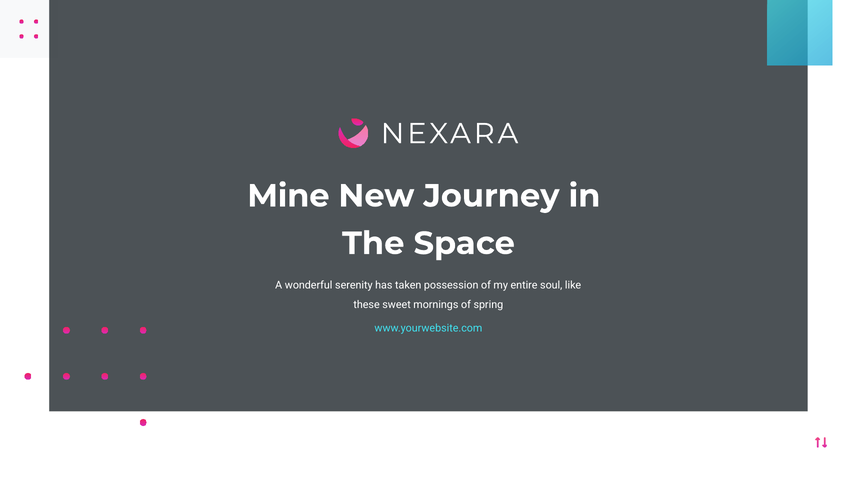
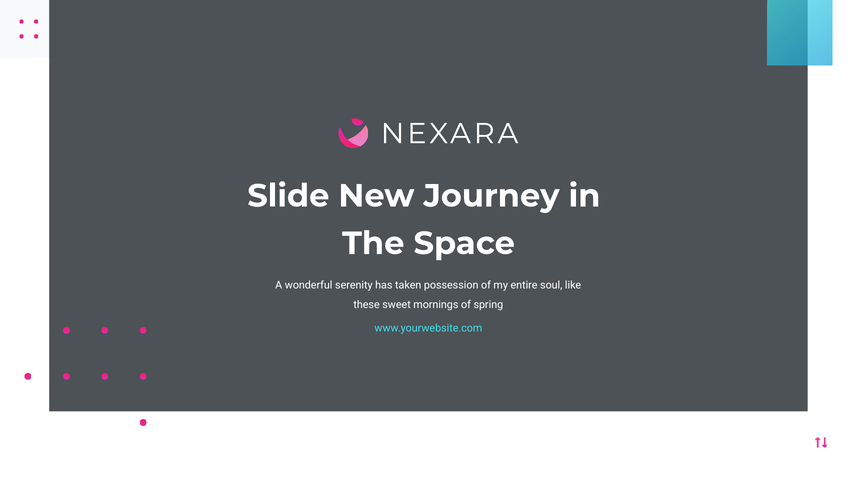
Mine: Mine -> Slide (288, 196)
